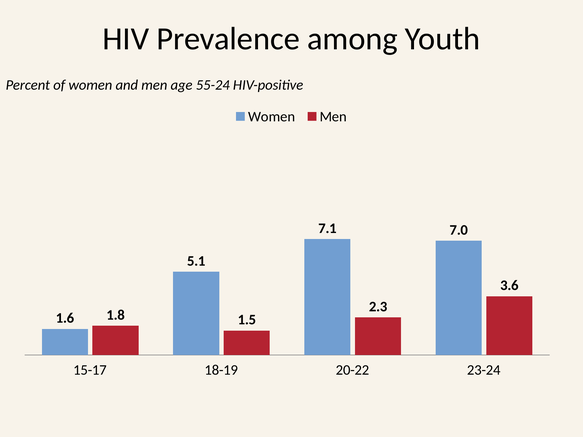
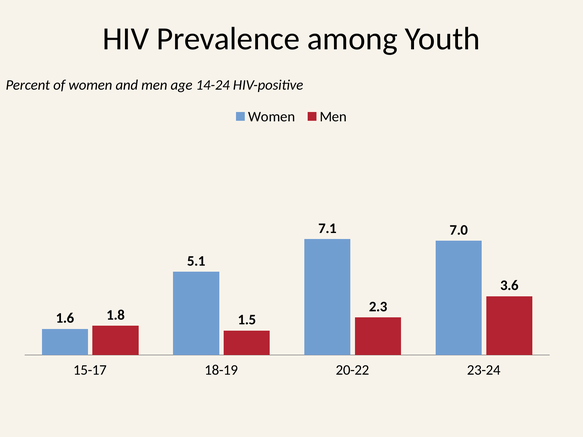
55-24: 55-24 -> 14-24 (213, 85)
